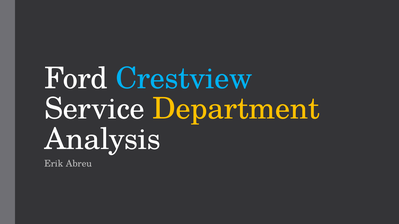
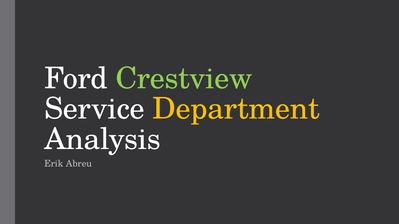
Crestview colour: light blue -> light green (184, 79)
